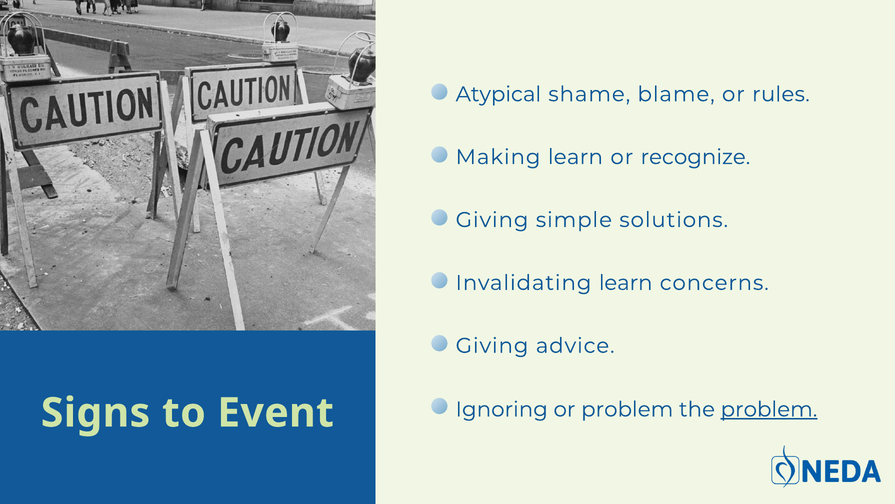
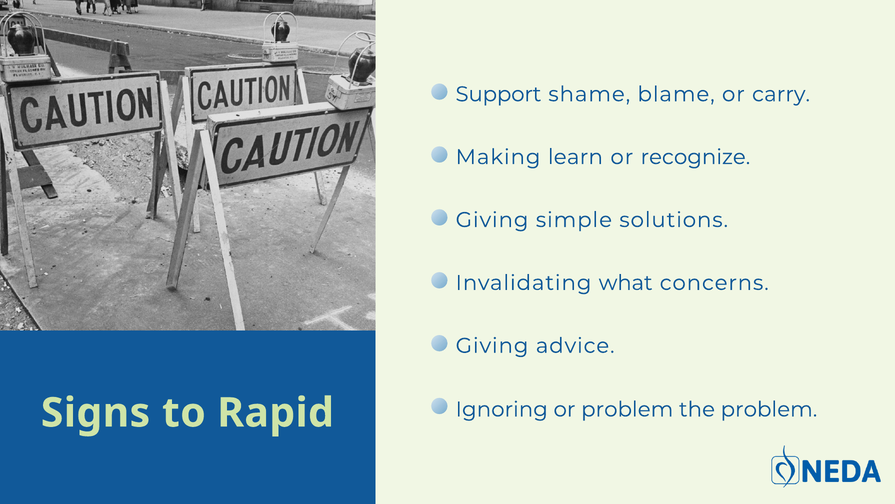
Atypical: Atypical -> Support (498, 94)
rules: rules -> carry (781, 94)
Invalidating learn: learn -> what (626, 283)
Event: Event -> Rapid (276, 413)
problem underline: present -> none (769, 409)
